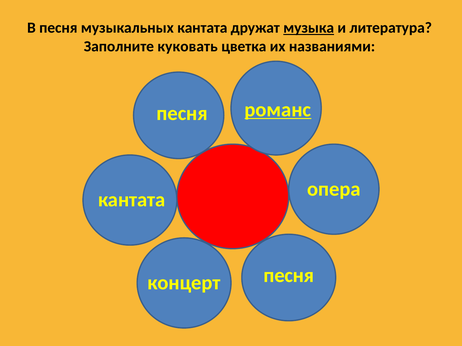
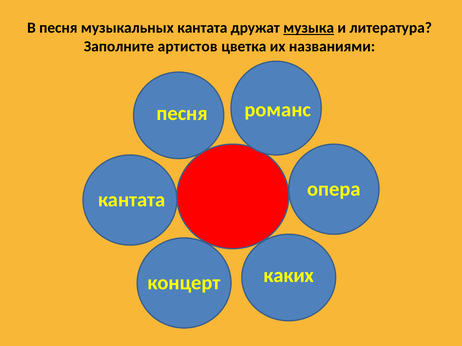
куковать: куковать -> артистов (188, 46)
романс underline: present -> none (278, 110)
песня: песня -> каких (289, 276)
